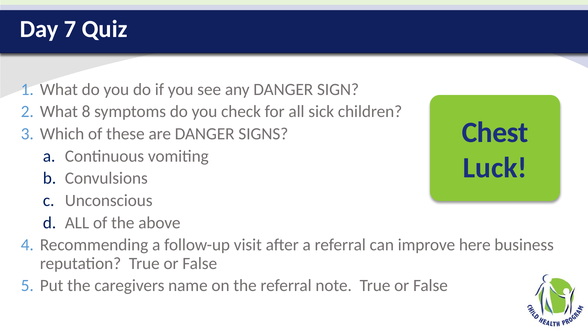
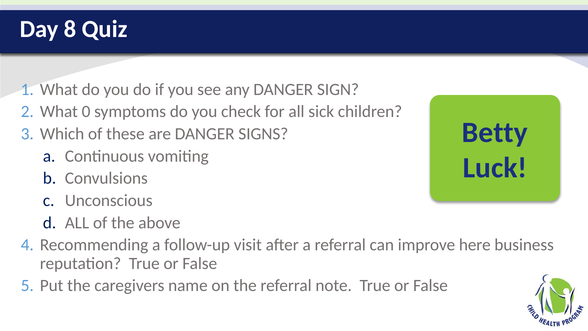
7: 7 -> 8 (70, 29)
8: 8 -> 0 (86, 111)
Chest: Chest -> Betty (495, 132)
